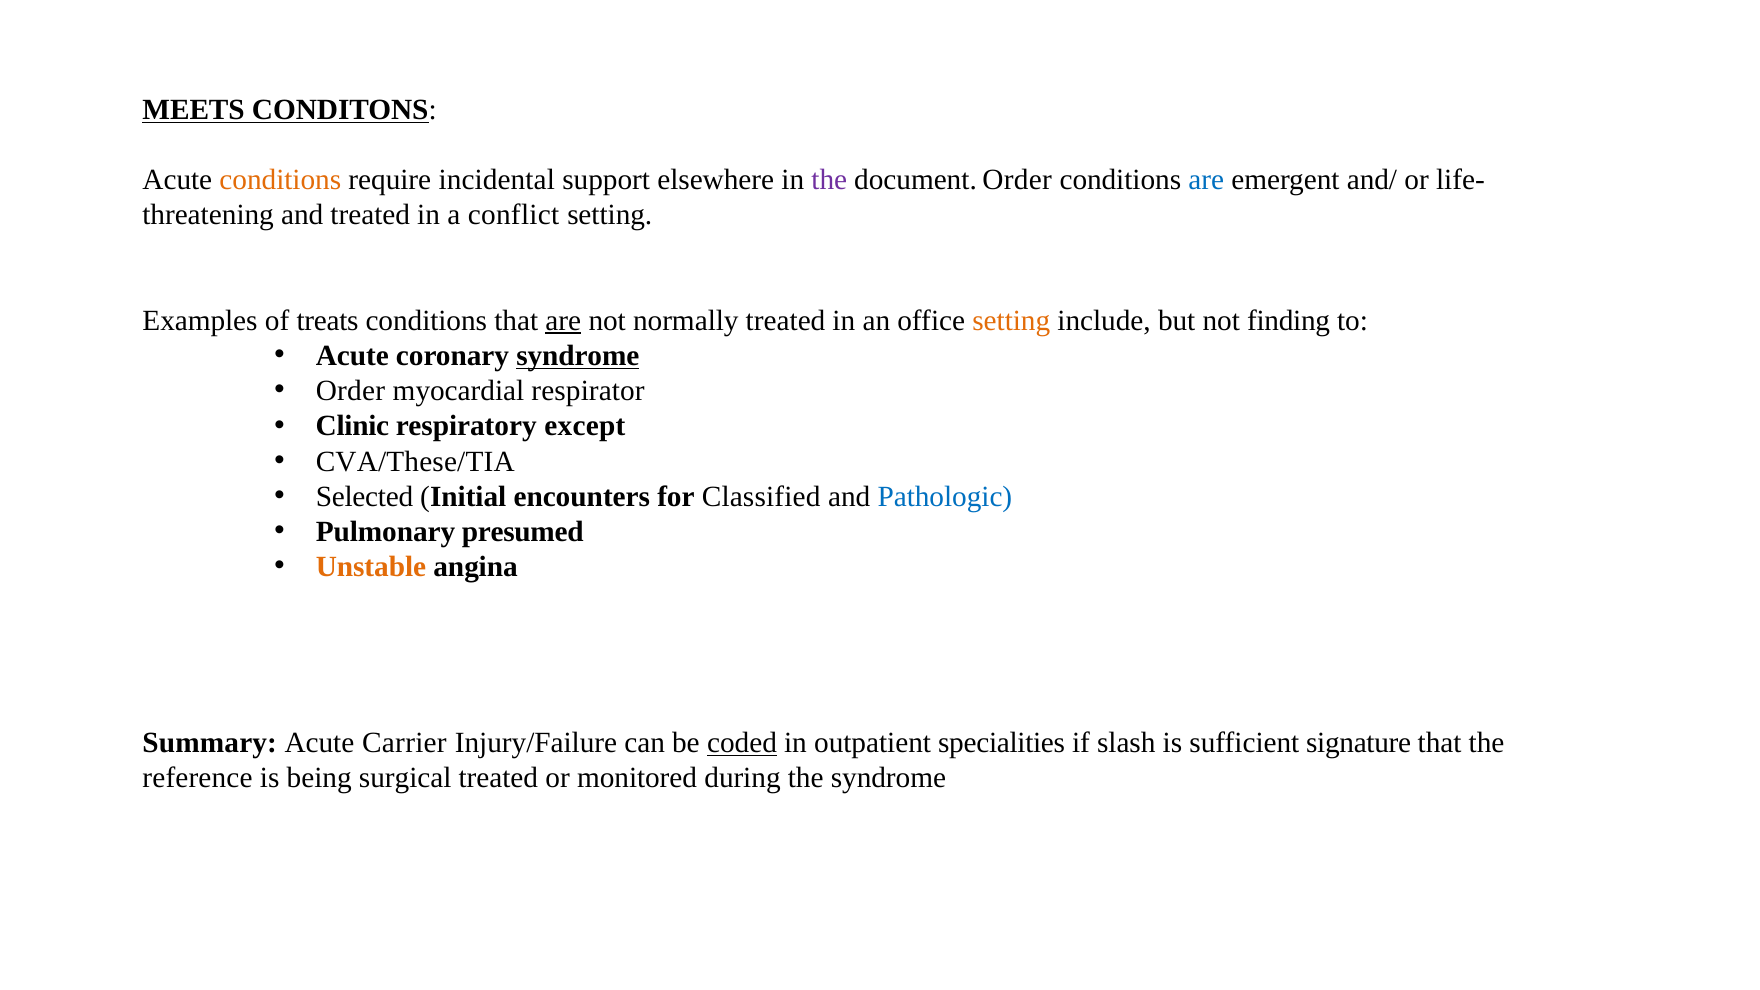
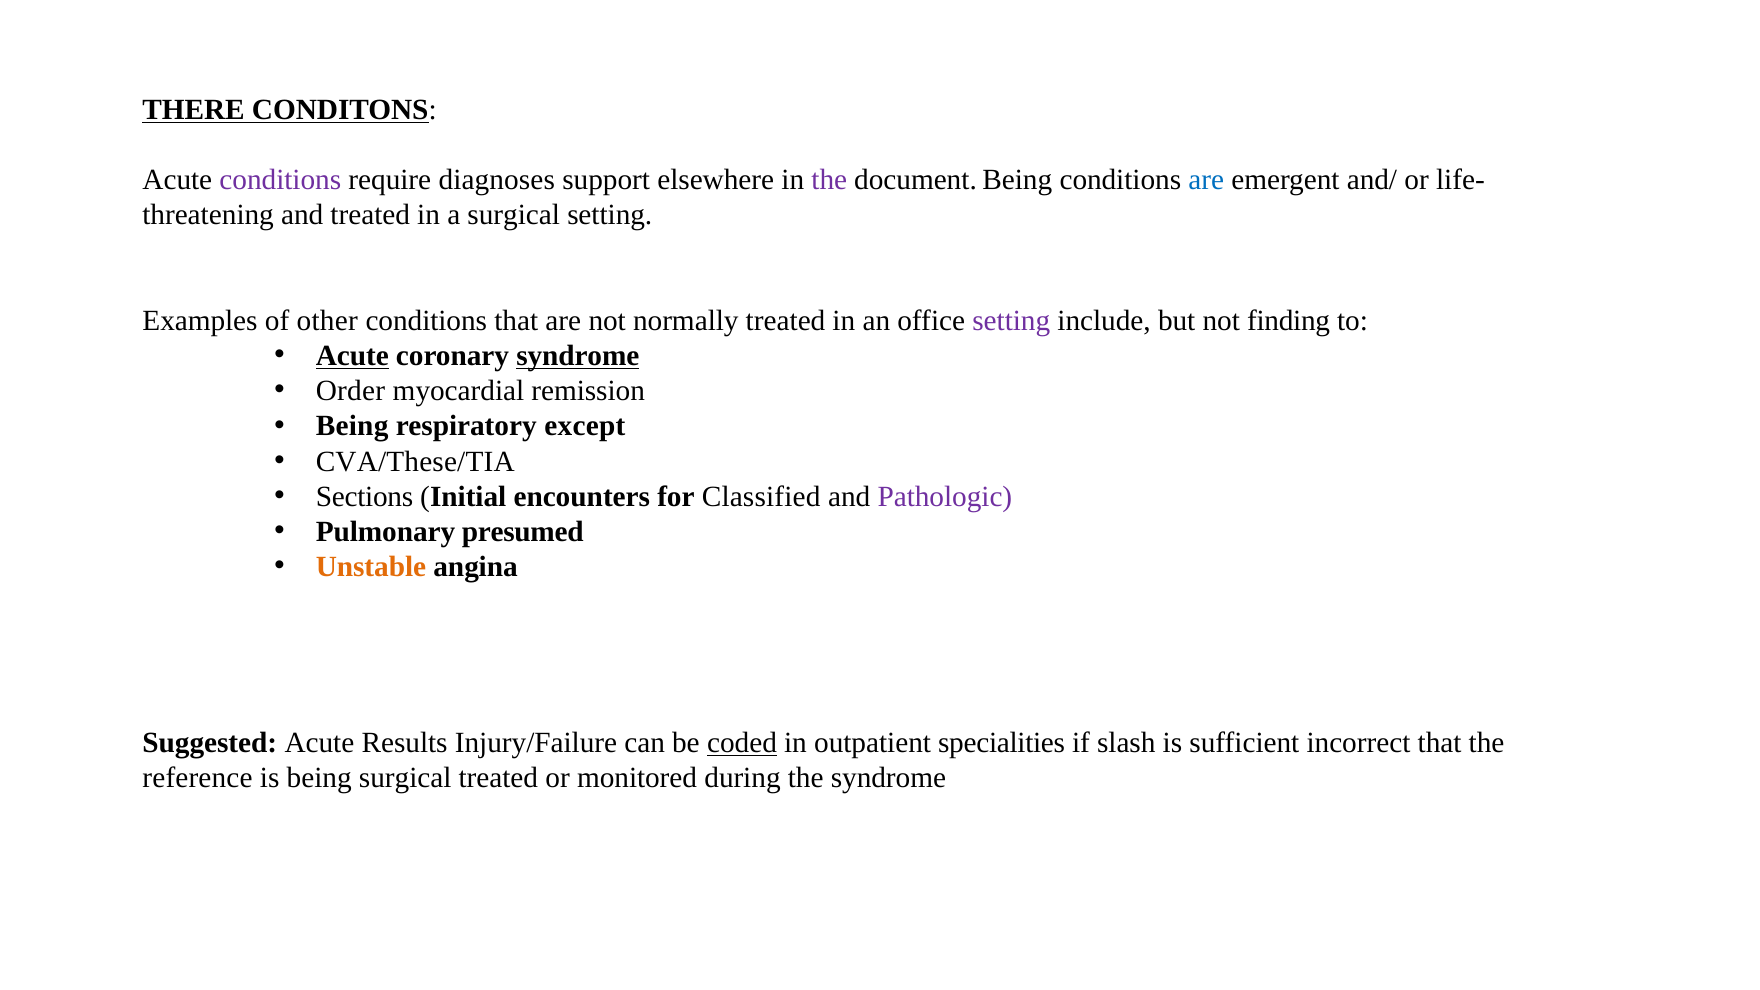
MEETS: MEETS -> THERE (194, 110)
conditions colour: orange -> purple (280, 180)
incidental: incidental -> diagnoses (497, 180)
document Order: Order -> Being (1017, 180)
a conflict: conflict -> surgical (514, 215)
treats: treats -> other (327, 321)
are underline: present -> none (563, 321)
setting colour: orange -> purple (1011, 321)
Acute underline: none -> present (352, 356)
respirator: respirator -> remission (588, 391)
Clinic: Clinic -> Being (352, 426)
Selected: Selected -> Sections (365, 497)
Pathologic colour: blue -> purple (945, 497)
Summary: Summary -> Suggested (210, 743)
Carrier: Carrier -> Results (405, 743)
signature: signature -> incorrect (1358, 743)
